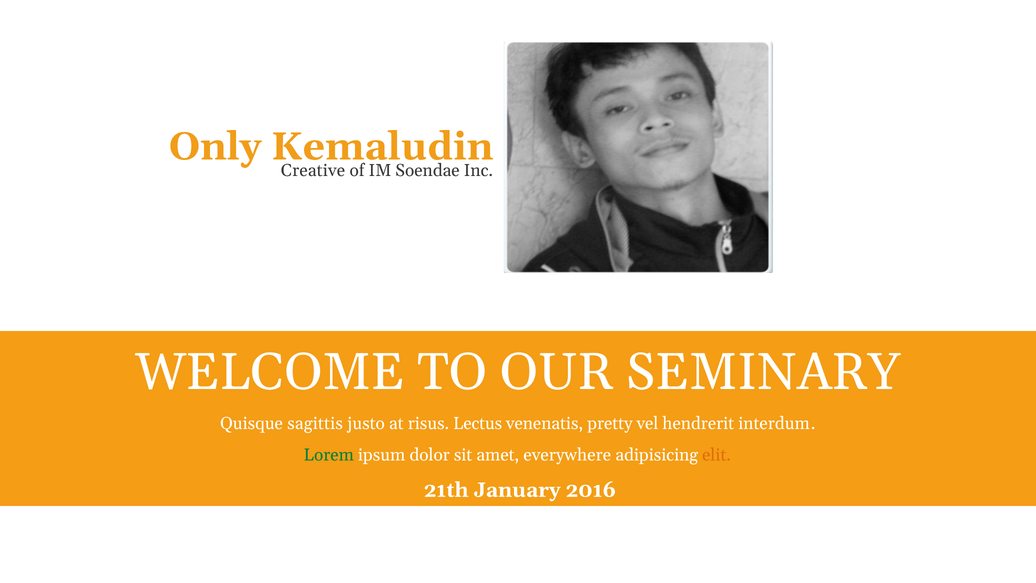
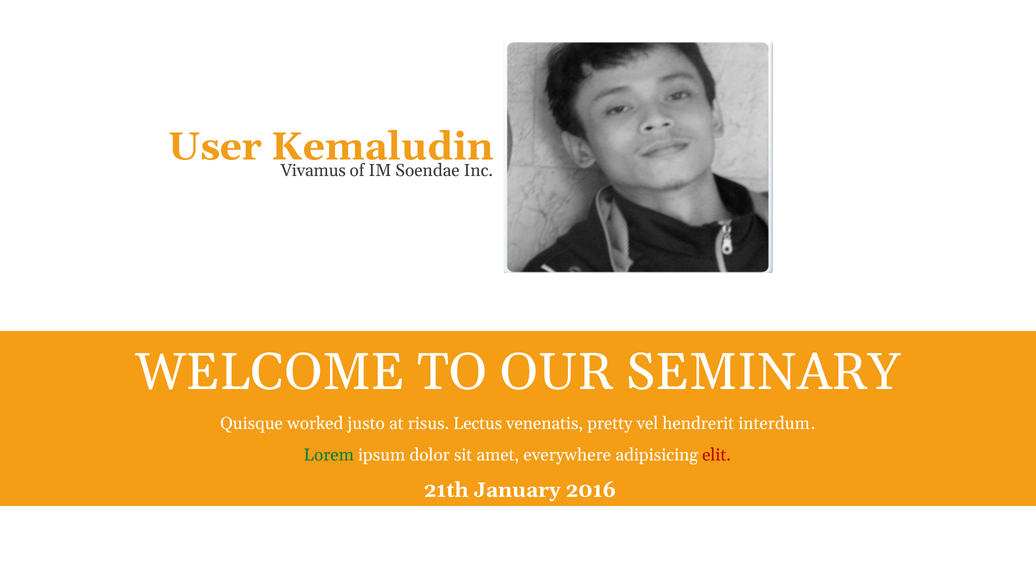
Only: Only -> User (215, 147)
Creative: Creative -> Vivamus (313, 170)
sagittis: sagittis -> worked (315, 424)
elit colour: orange -> red (717, 455)
